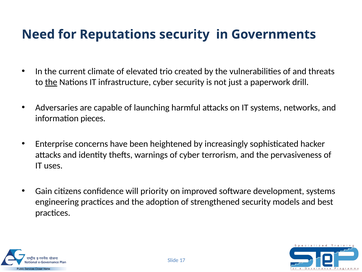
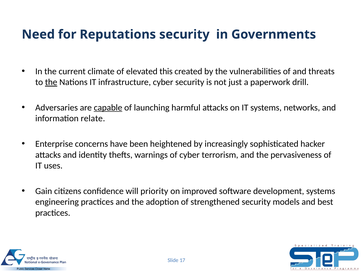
trio: trio -> this (166, 71)
capable underline: none -> present (108, 107)
pieces: pieces -> relate (93, 118)
